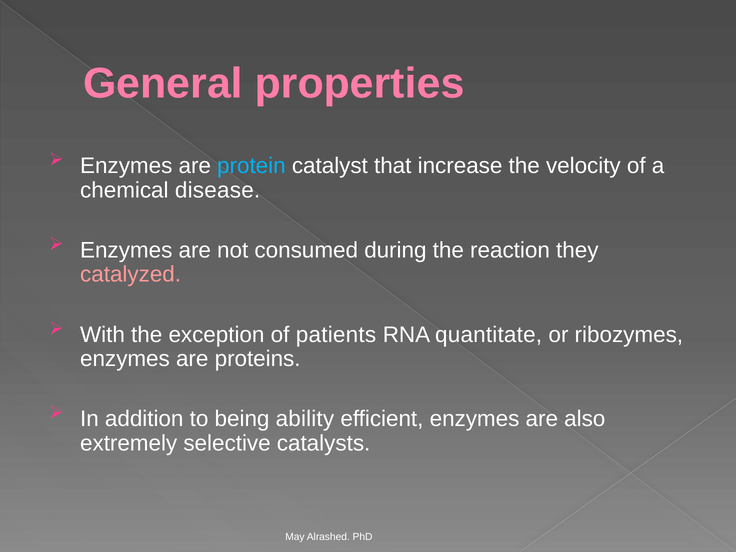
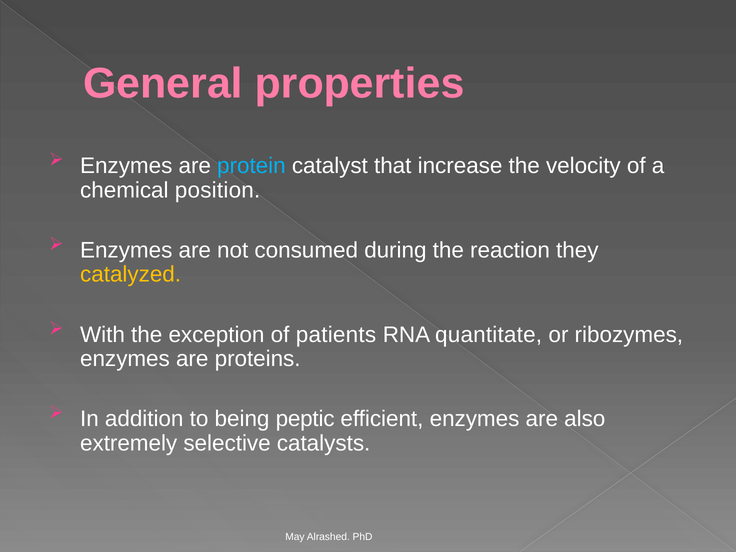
disease: disease -> position (218, 190)
catalyzed colour: pink -> yellow (131, 275)
ability: ability -> peptic (305, 419)
